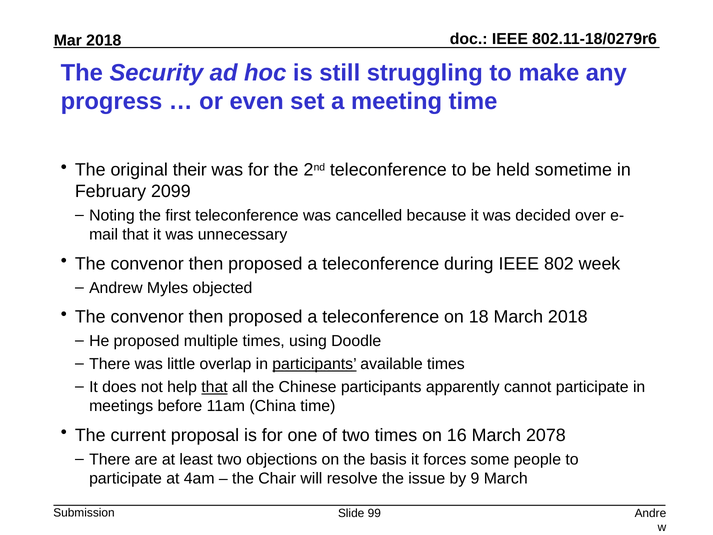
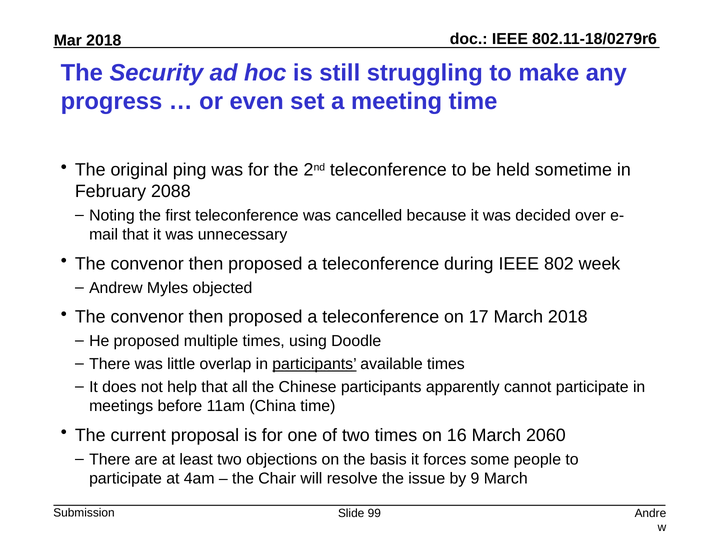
their: their -> ping (190, 170)
2099: 2099 -> 2088 (171, 191)
18: 18 -> 17 (479, 317)
that underline: present -> none (215, 387)
2078: 2078 -> 2060 (546, 435)
